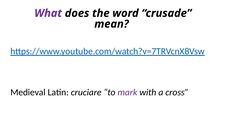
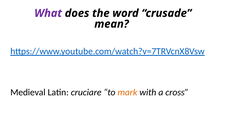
mark colour: purple -> orange (127, 92)
